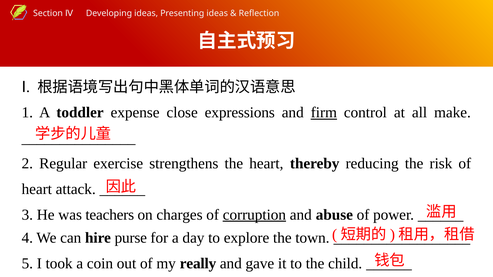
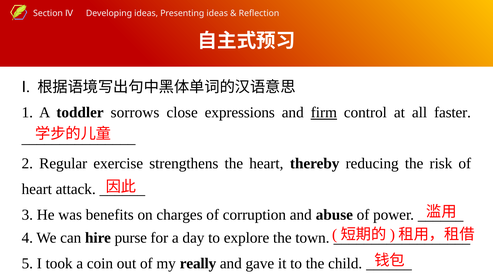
expense: expense -> sorrows (135, 113)
make: make -> faster (453, 113)
teachers: teachers -> benefits (110, 215)
corruption underline: present -> none (254, 215)
